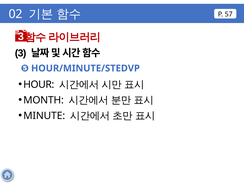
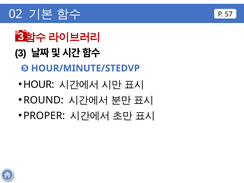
MONTH: MONTH -> ROUND (43, 100)
MINUTE: MINUTE -> PROPER (44, 116)
